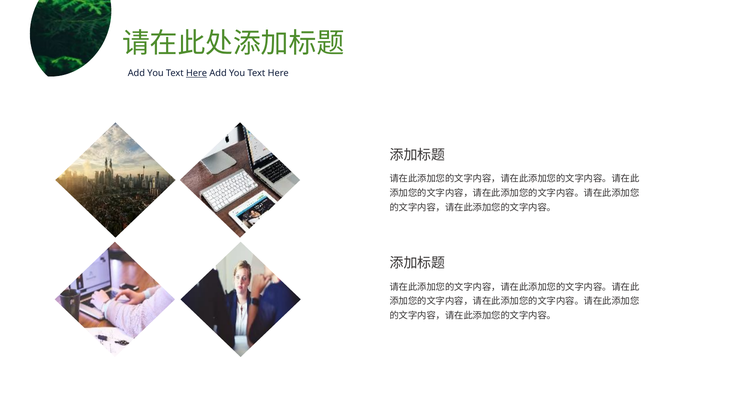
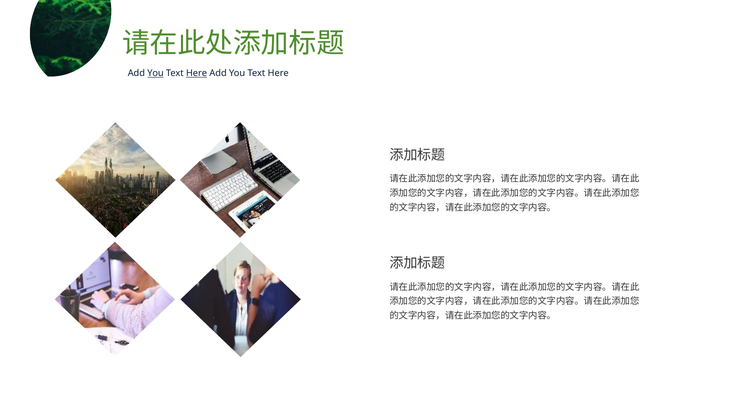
You underline: none -> present (156, 73)
